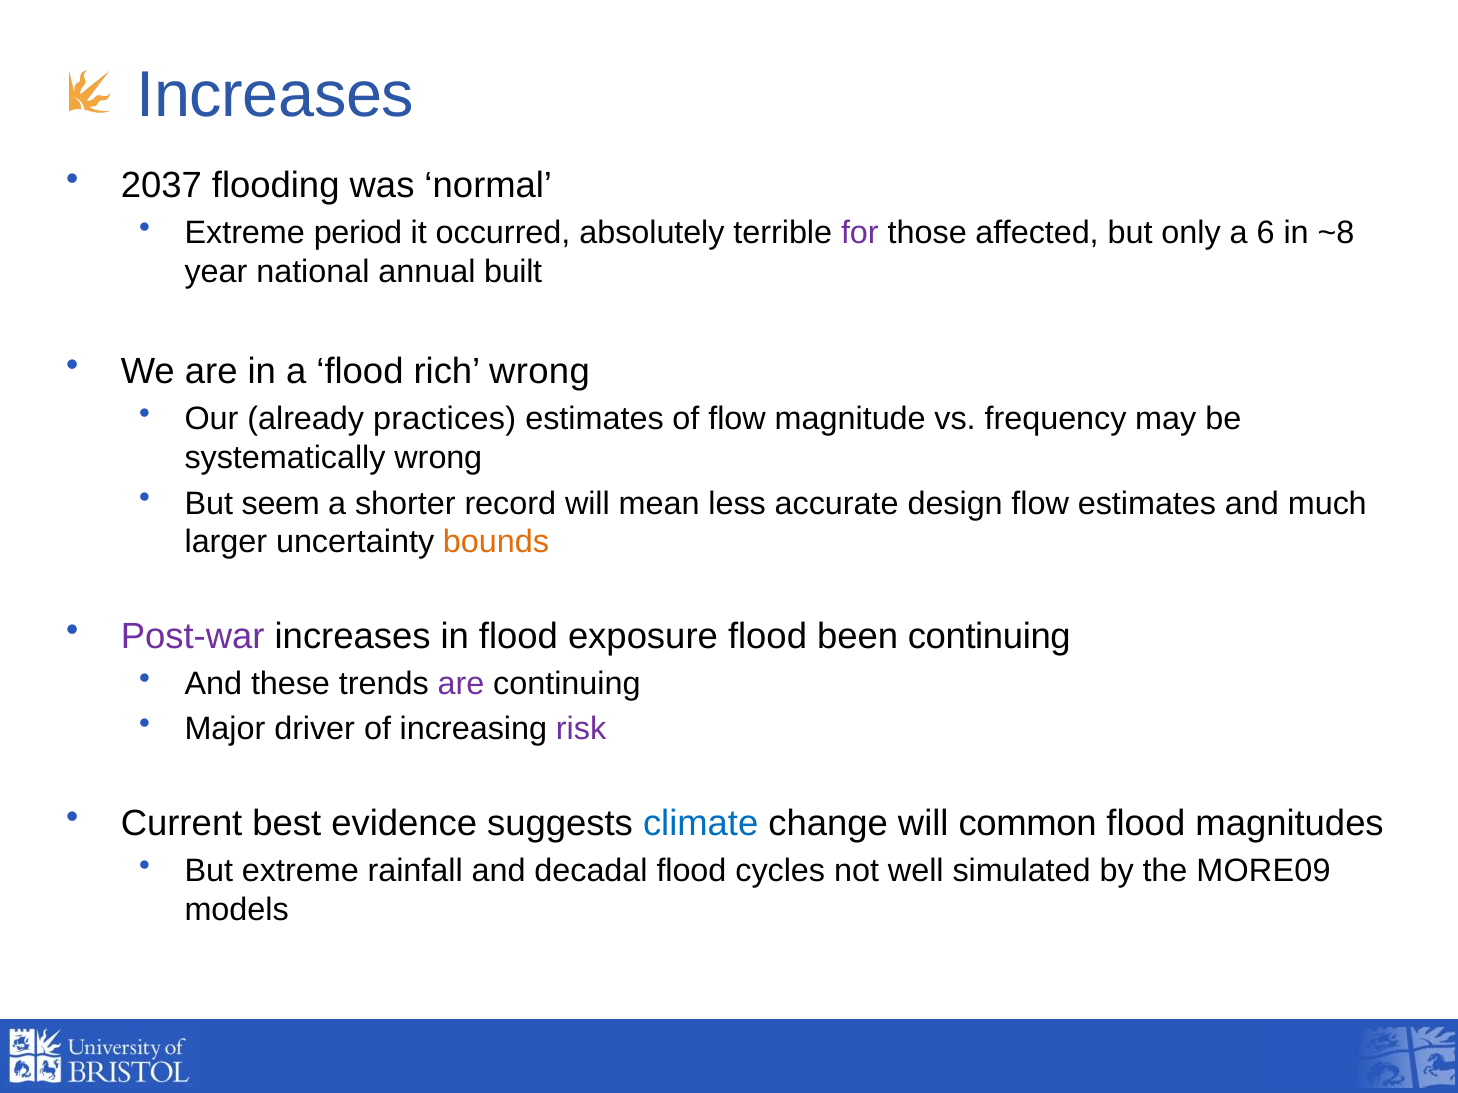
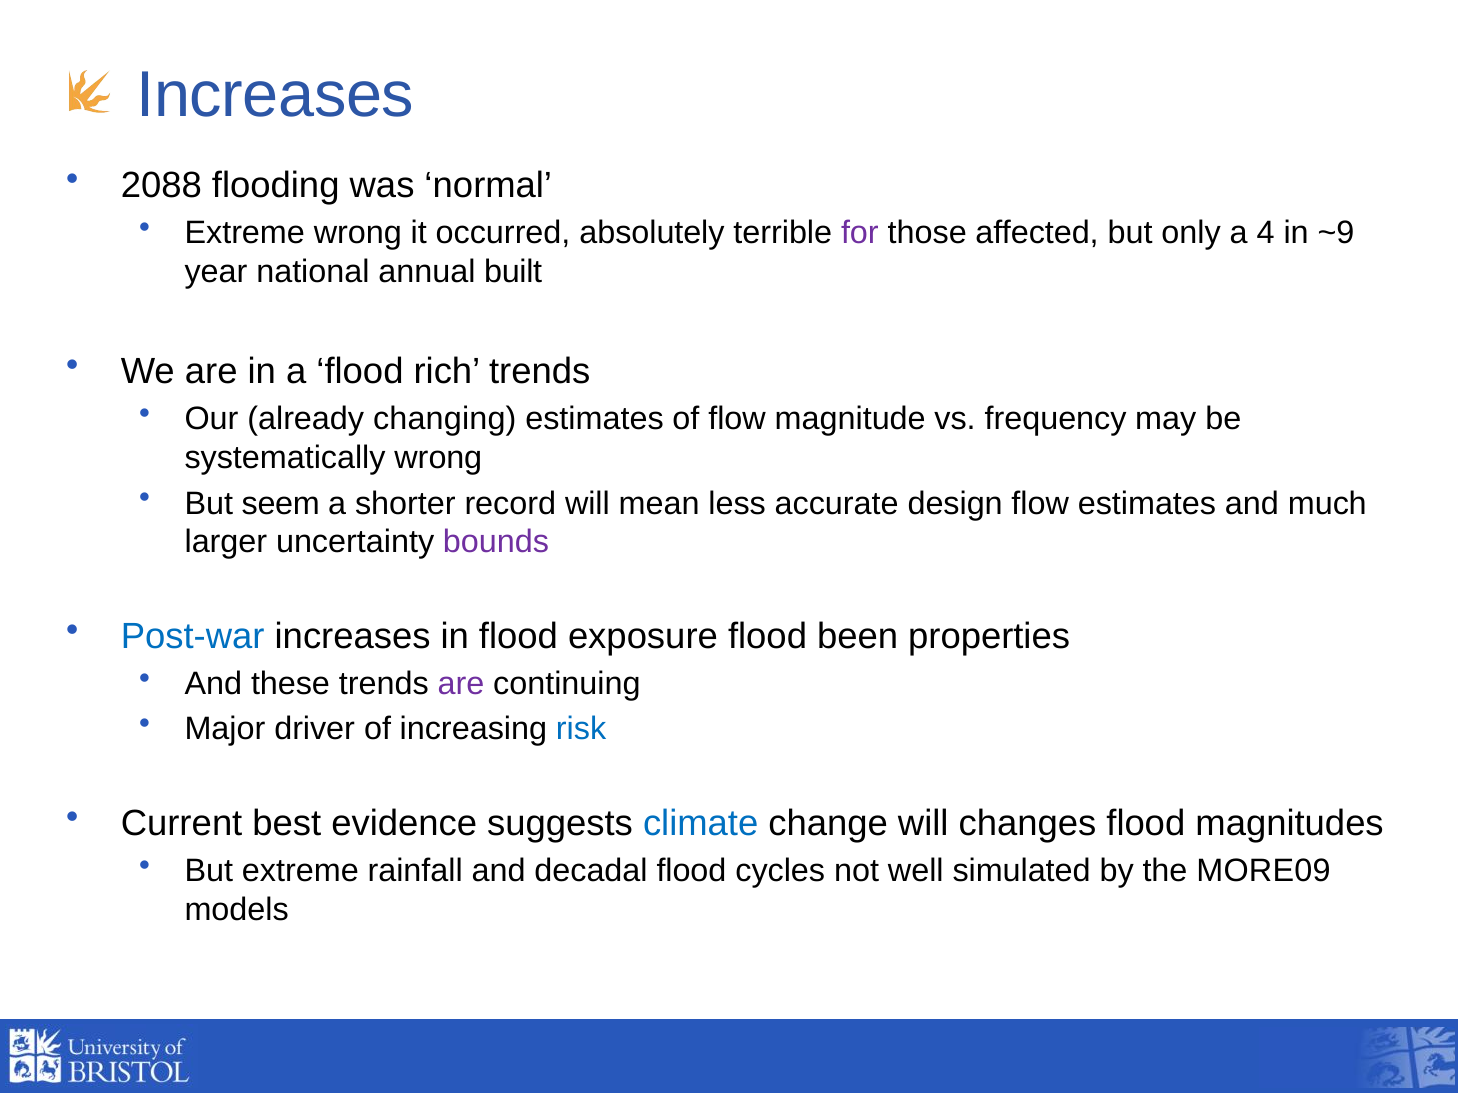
2037: 2037 -> 2088 (161, 186)
Extreme period: period -> wrong (358, 233)
6: 6 -> 4 (1266, 233)
~8: ~8 -> ~9 (1336, 233)
rich wrong: wrong -> trends (540, 372)
practices: practices -> changing (445, 419)
bounds colour: orange -> purple (496, 542)
Post-war colour: purple -> blue (193, 637)
been continuing: continuing -> properties (989, 637)
risk colour: purple -> blue (581, 730)
common: common -> changes (1027, 824)
